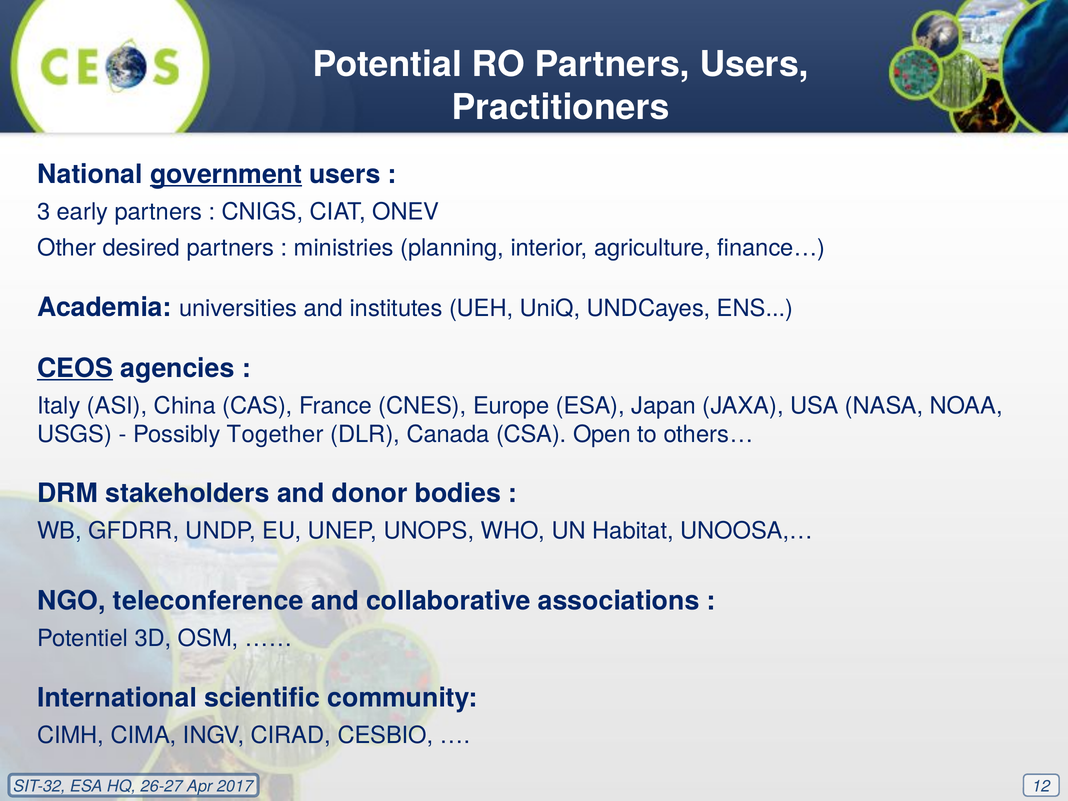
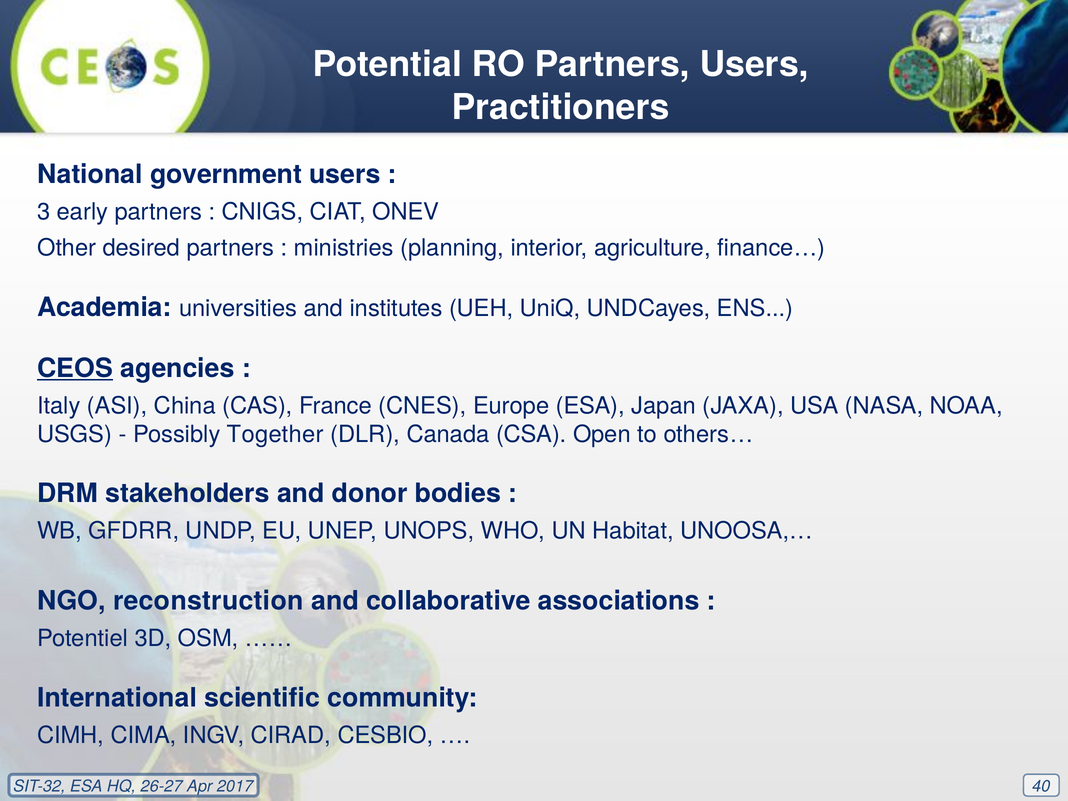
government underline: present -> none (226, 174)
teleconference: teleconference -> reconstruction (208, 601)
12: 12 -> 40 (1041, 786)
